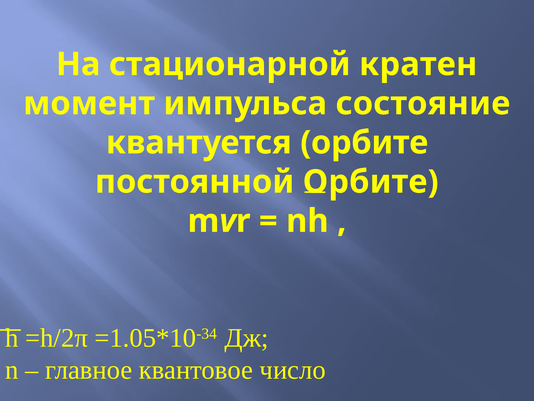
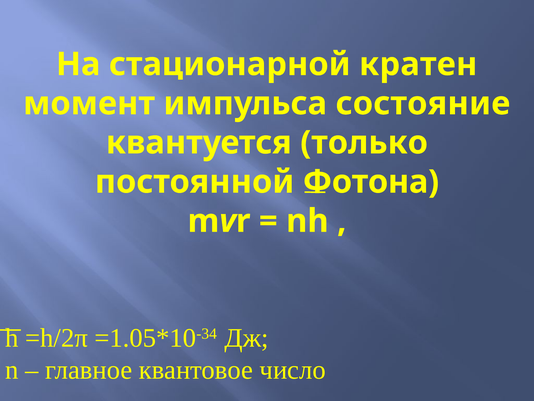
квантуется орбите: орбите -> только (364, 143)
постоянной Орбите: Орбите -> Фотона (371, 182)
